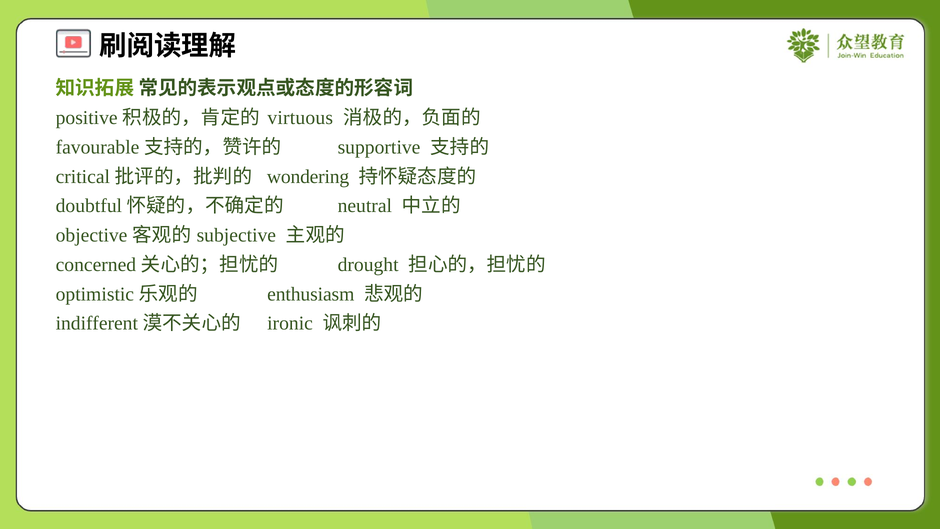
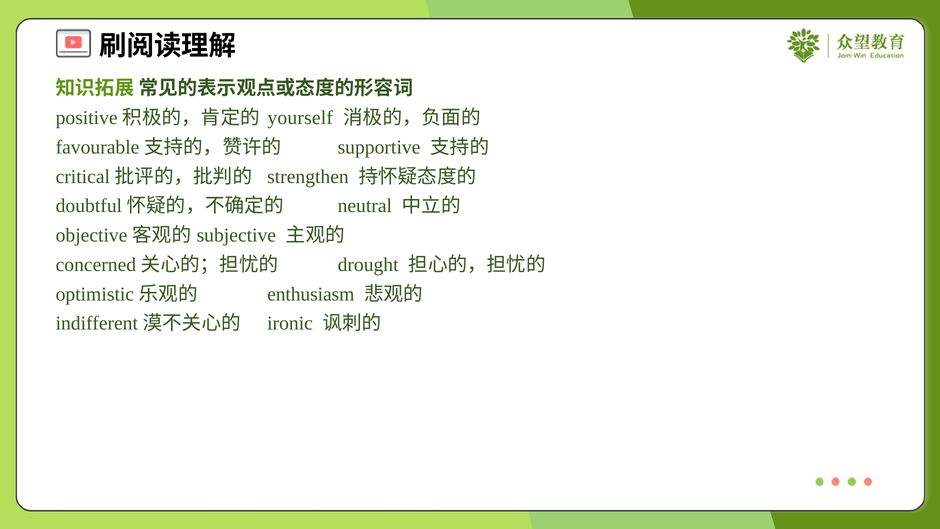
virtuous: virtuous -> yourself (300, 118)
wondering: wondering -> strengthen (308, 176)
